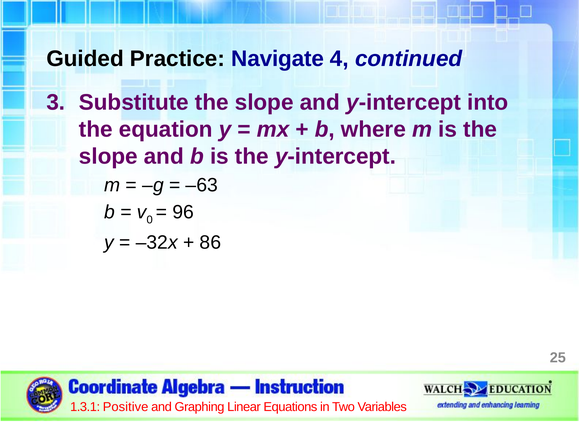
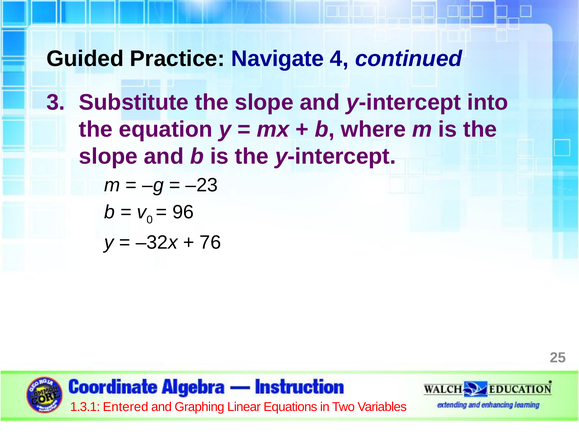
–63: –63 -> –23 (202, 185)
86: 86 -> 76 (210, 243)
Positive: Positive -> Entered (126, 407)
